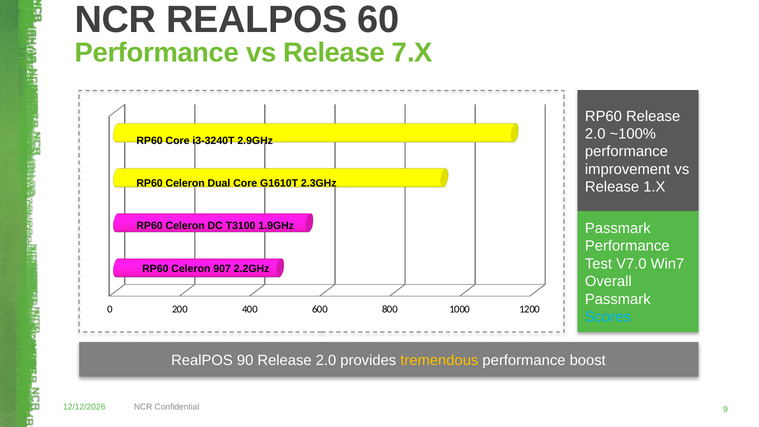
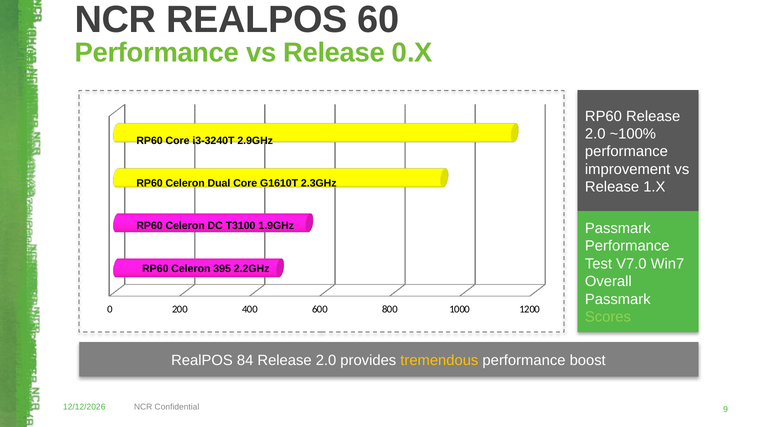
7.X: 7.X -> 0.X (412, 53)
907: 907 -> 395 (222, 269)
Scores colour: light blue -> light green (608, 317)
90: 90 -> 84 (245, 360)
